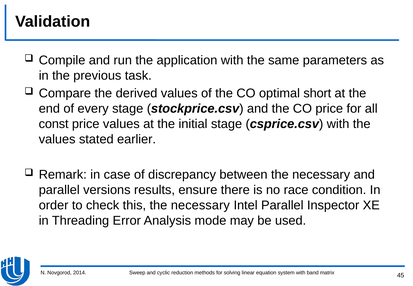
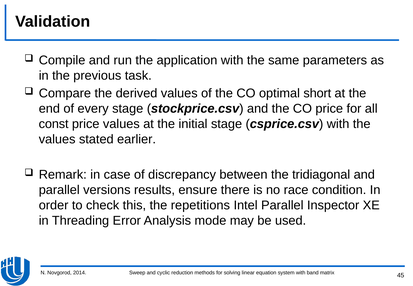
between the necessary: necessary -> tridiagonal (321, 175)
this the necessary: necessary -> repetitions (200, 205)
